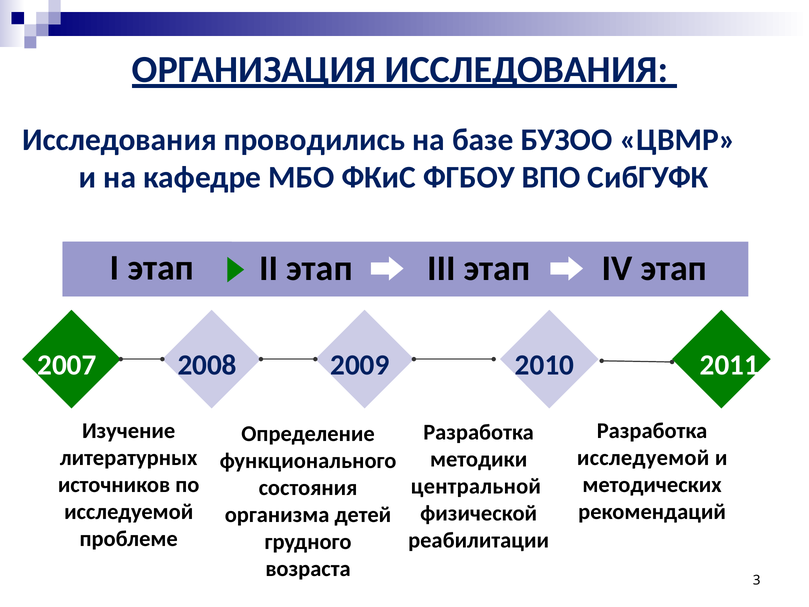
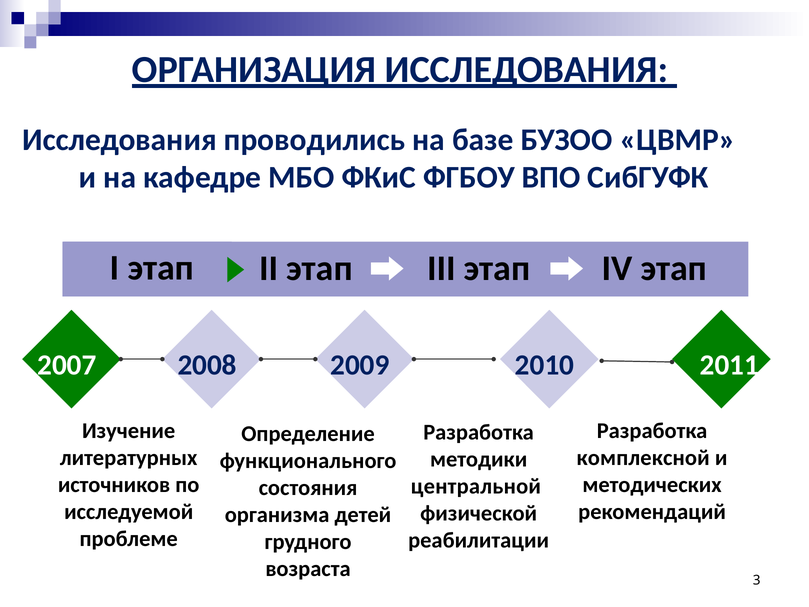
исследуемой: исследуемой -> комплексной (643, 458)
